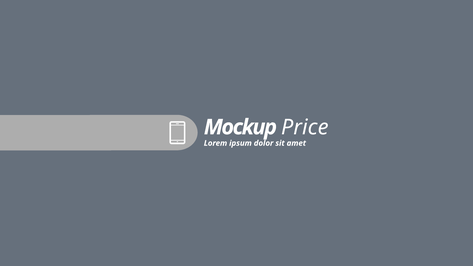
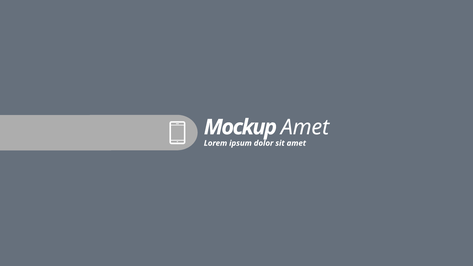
Price: Price -> Amet (305, 127)
